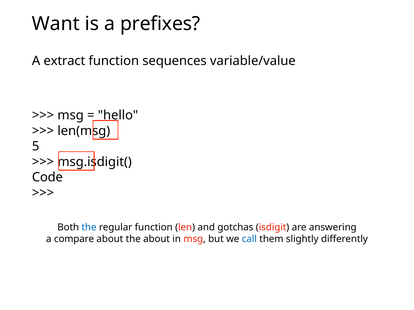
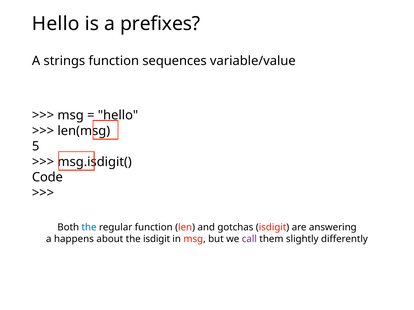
Want: Want -> Hello (56, 24)
extract: extract -> strings (64, 61)
compare: compare -> happens (74, 239)
the about: about -> isdigit (157, 239)
call colour: blue -> purple (249, 239)
